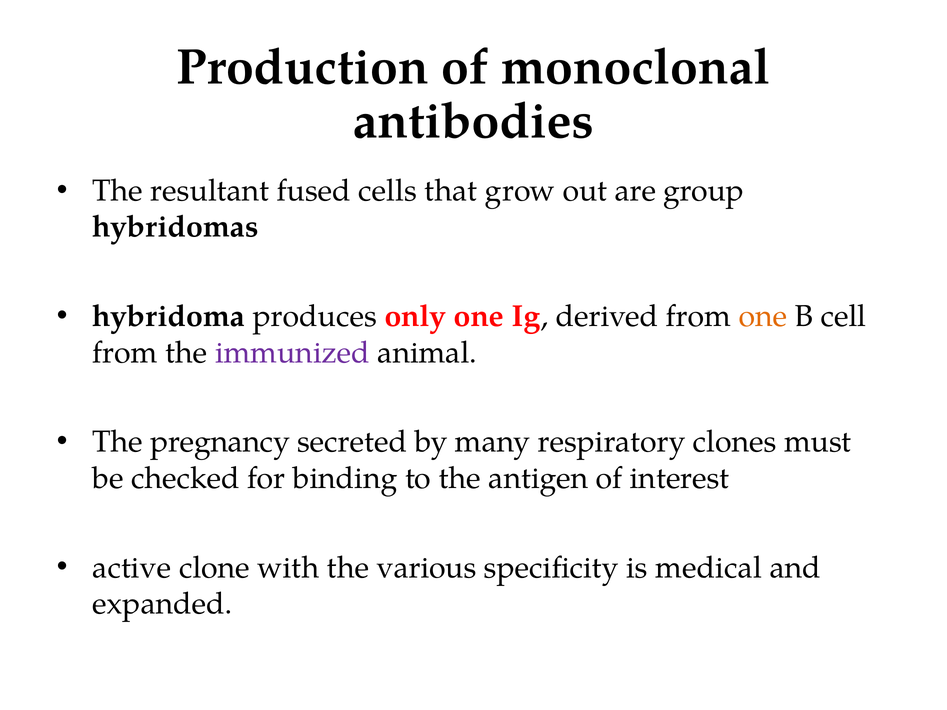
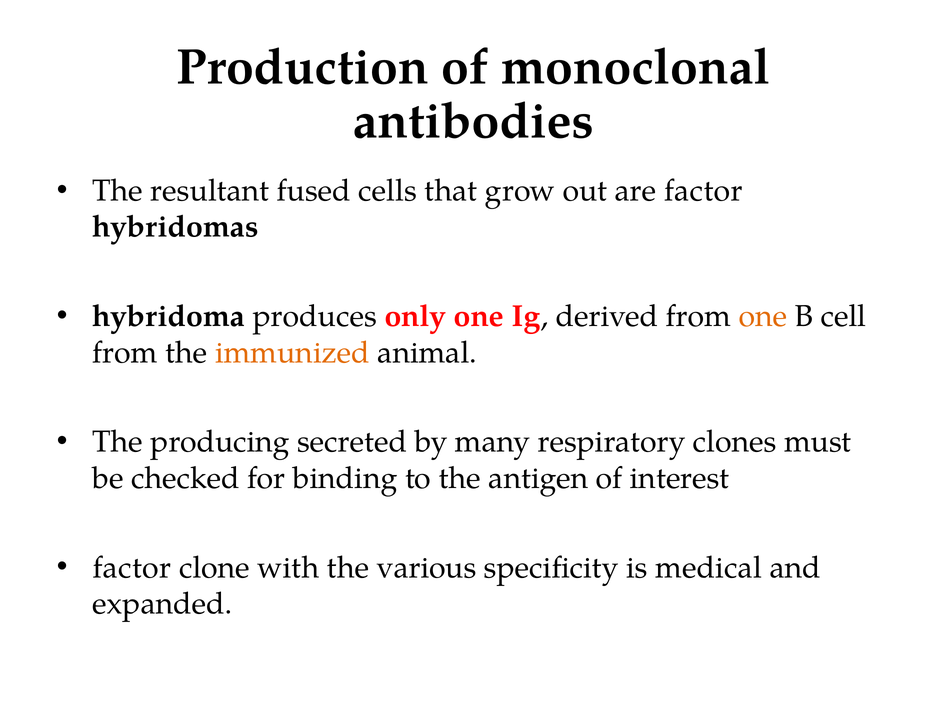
are group: group -> factor (703, 191)
immunized colour: purple -> orange (292, 353)
pregnancy: pregnancy -> producing (220, 442)
active: active -> factor (132, 568)
